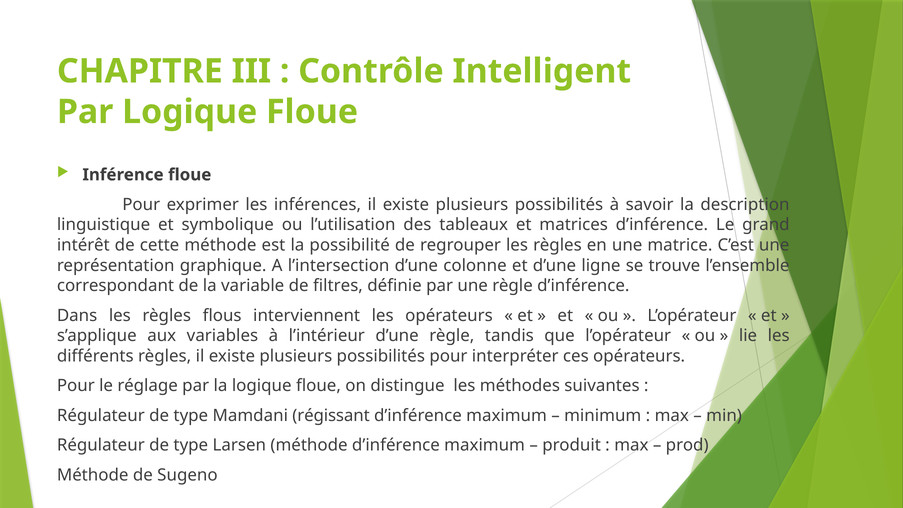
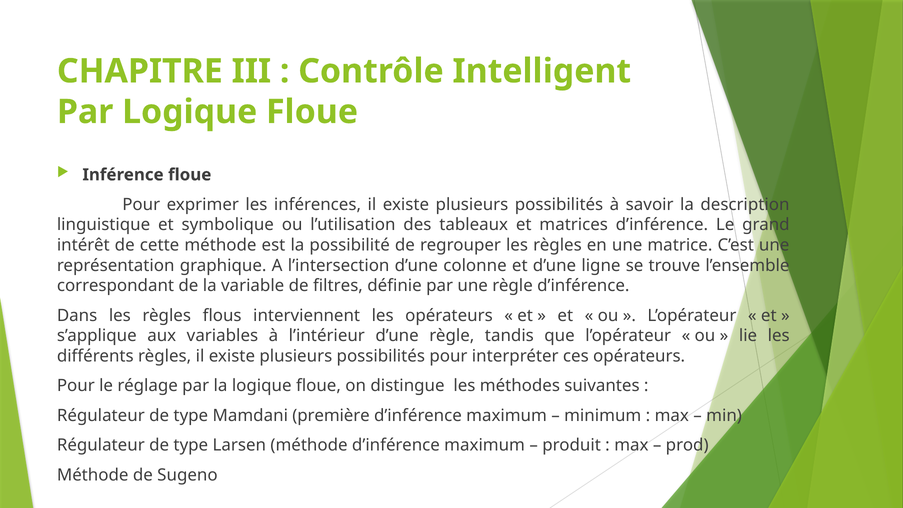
régissant: régissant -> première (331, 416)
